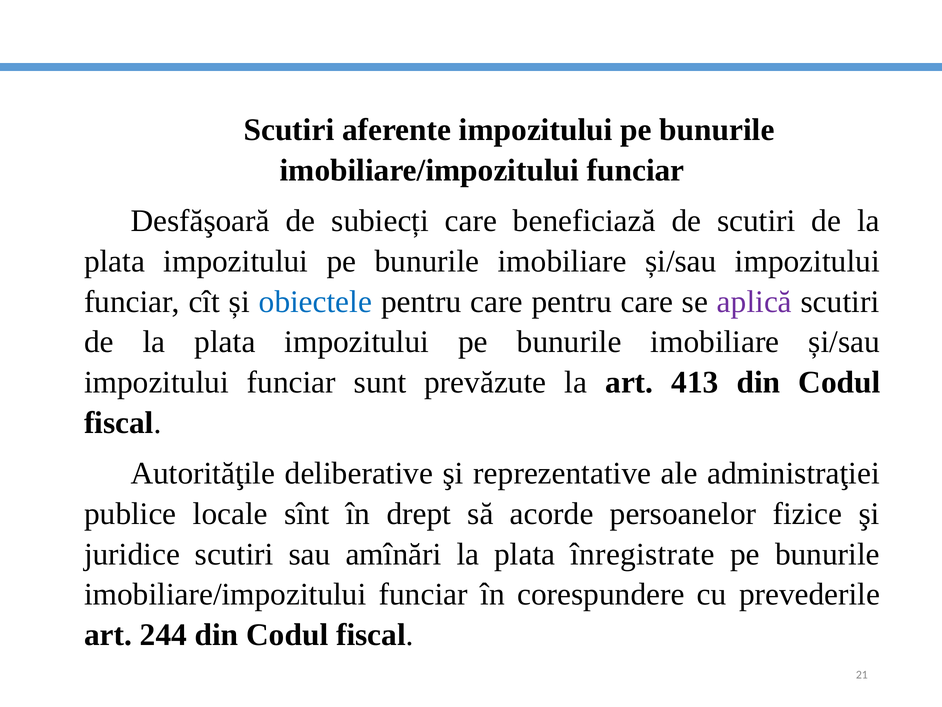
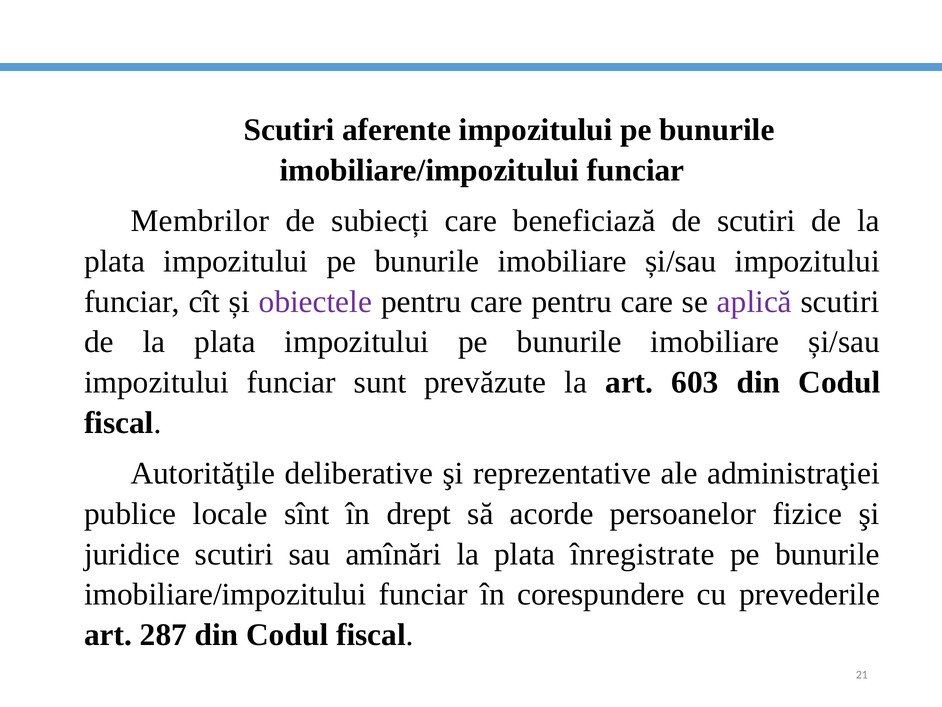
Desfăşoară: Desfăşoară -> Membrilor (200, 221)
obiectele colour: blue -> purple (315, 301)
413: 413 -> 603 (695, 382)
244: 244 -> 287 (163, 634)
